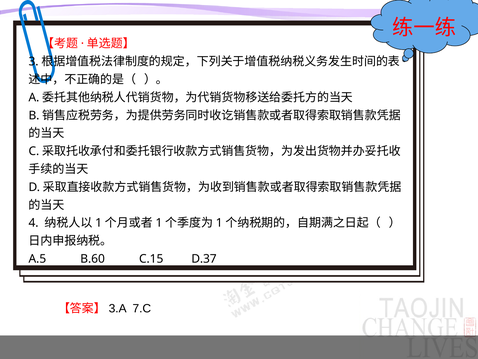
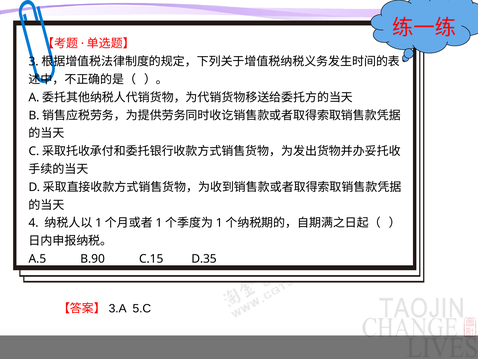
B.60: B.60 -> B.90 (93, 259)
D.37: D.37 -> D.35 (204, 259)
7.C: 7.C -> 5.C (142, 308)
